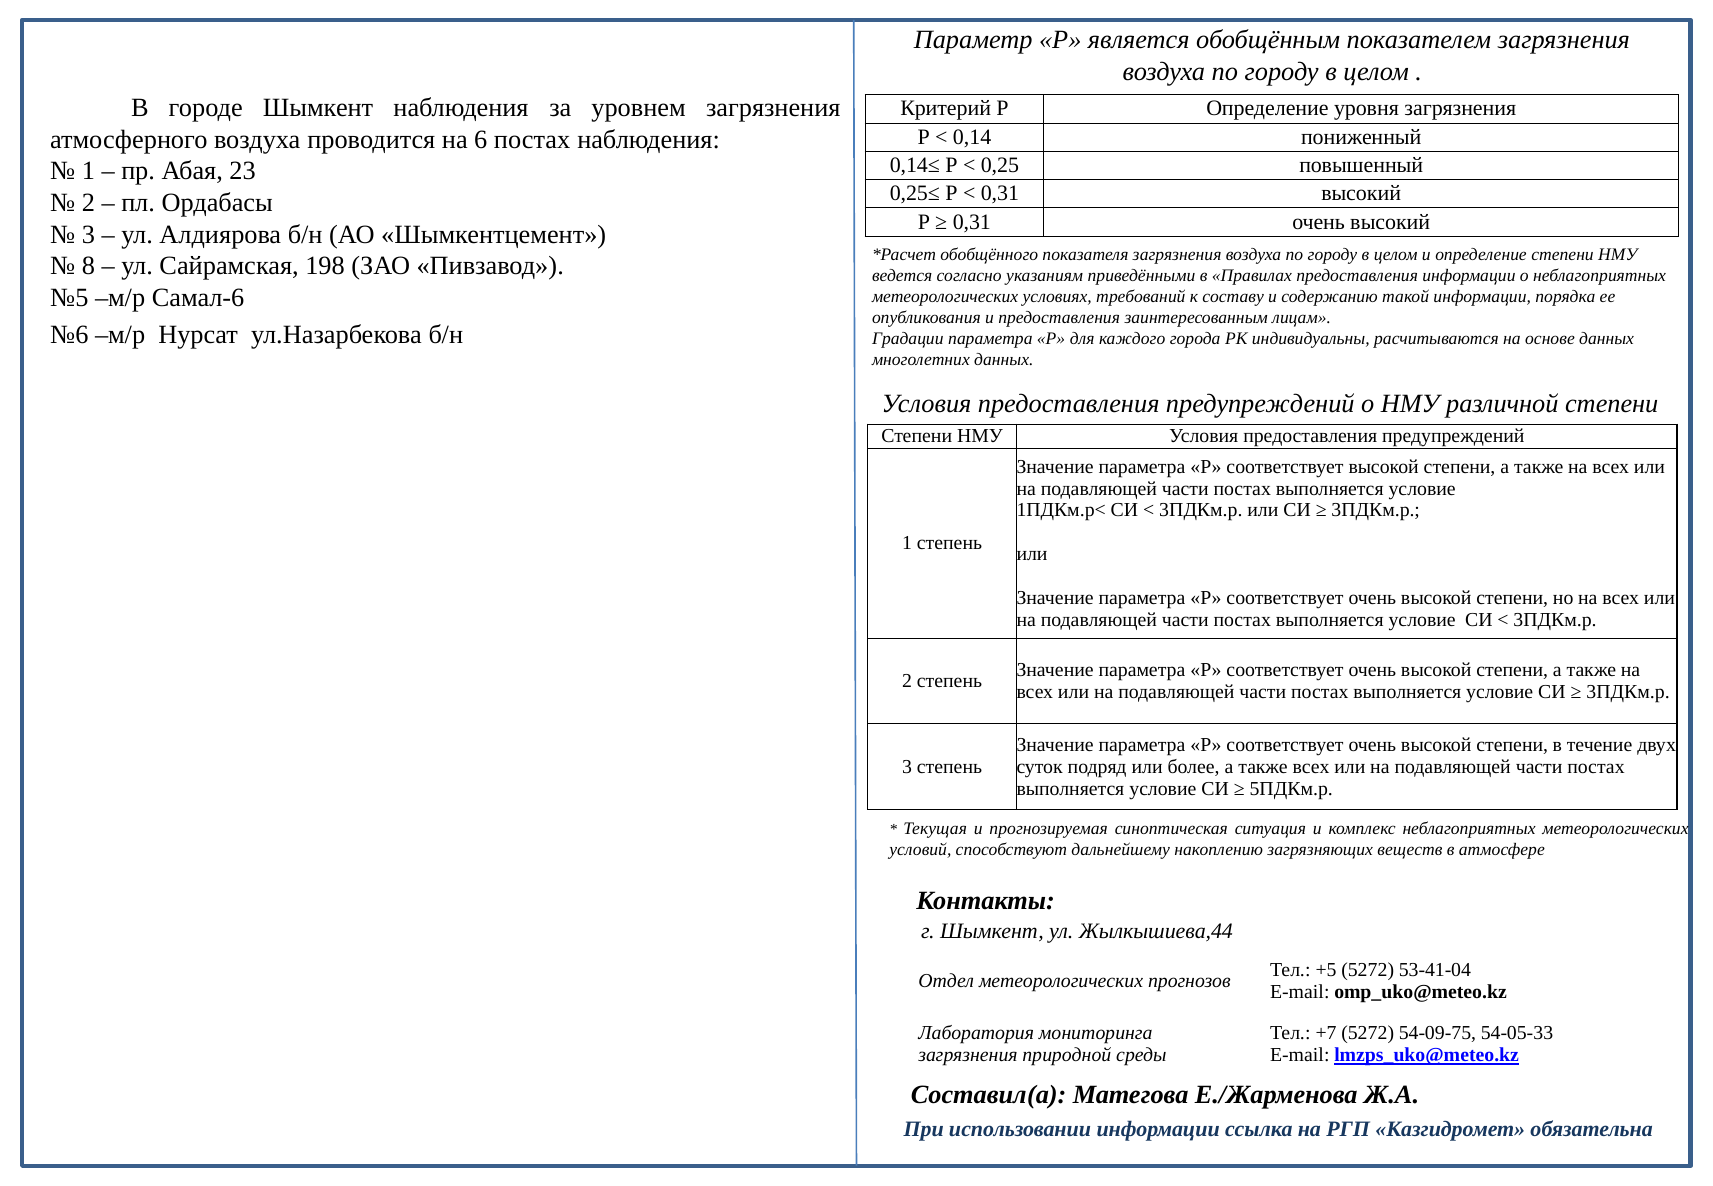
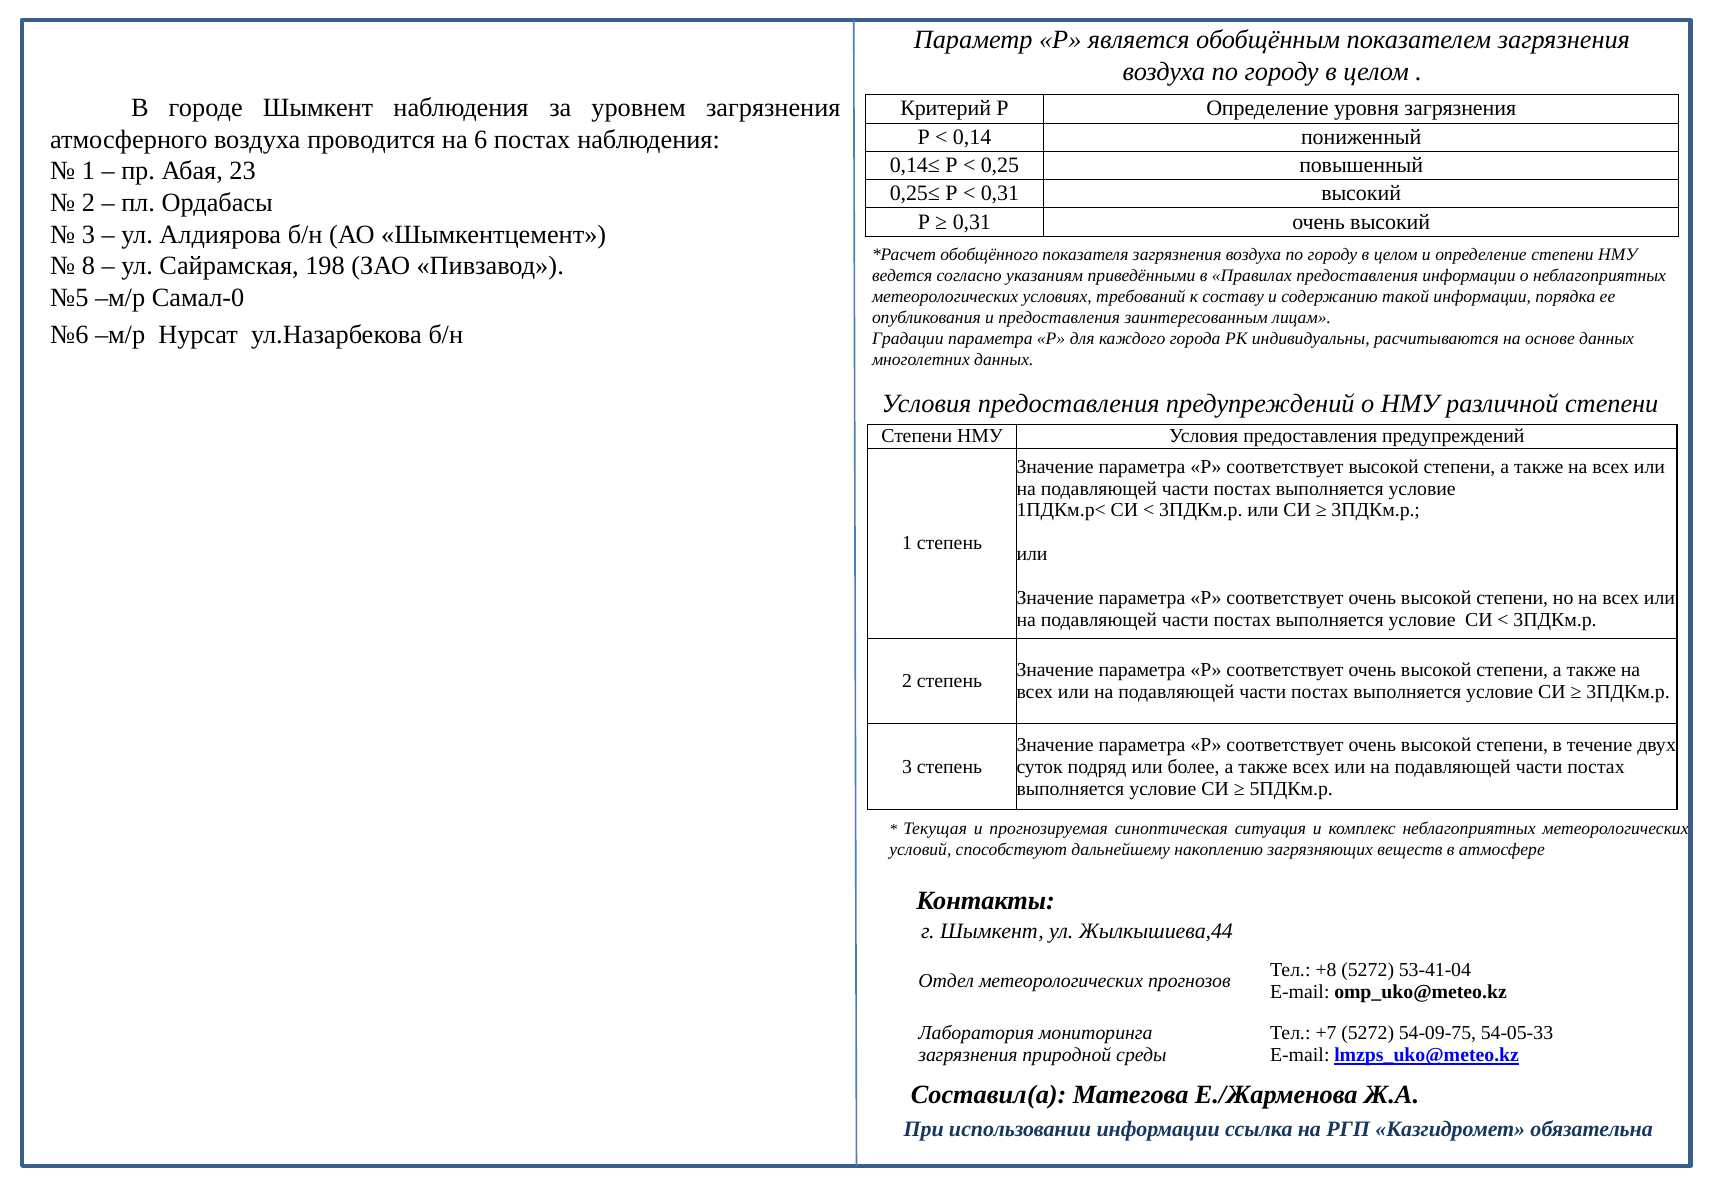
Самал-6: Самал-6 -> Самал-0 (198, 298)
+5: +5 -> +8 (1326, 970)
